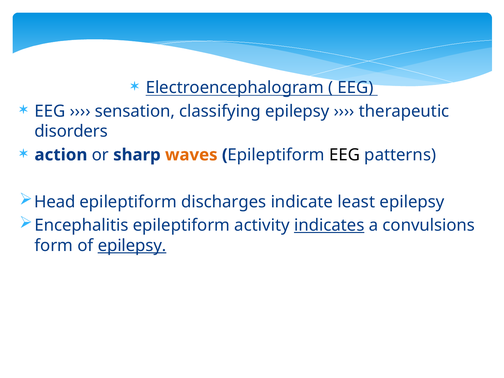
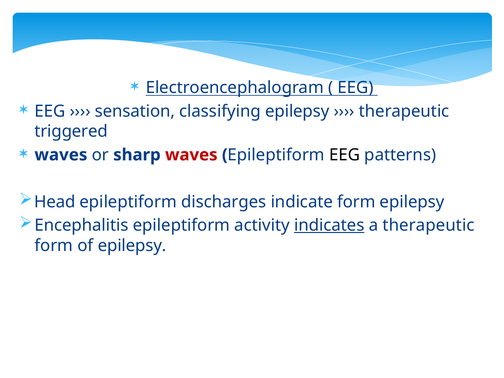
disorders: disorders -> triggered (71, 131)
action: action -> waves (61, 155)
waves colour: orange -> red (191, 155)
indicate least: least -> form (356, 202)
a convulsions: convulsions -> therapeutic (429, 225)
epilepsy underline: present -> none (132, 246)
